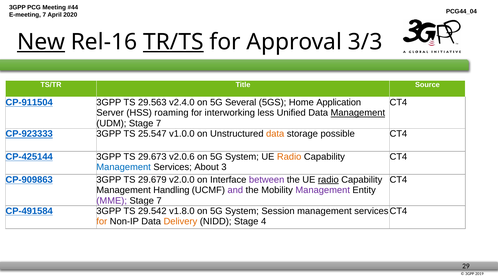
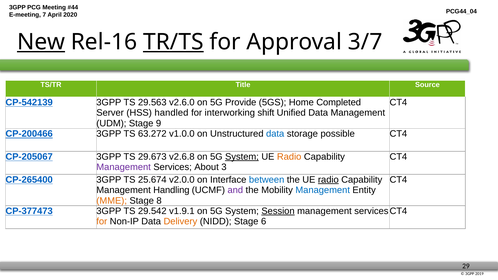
3/3: 3/3 -> 3/7 (365, 42)
CP-911504: CP-911504 -> CP-542139 (29, 102)
v2.4.0: v2.4.0 -> v2.6.0 (182, 102)
Several: Several -> Provide (241, 102)
Application: Application -> Completed (339, 102)
roaming: roaming -> handled (171, 113)
less: less -> shift (266, 113)
Management underline: present -> none (358, 113)
UDM Stage 7: 7 -> 9 (159, 123)
CP-923333: CP-923333 -> CP-200466 (29, 134)
25.547: 25.547 -> 63.272 (152, 134)
data colour: orange -> blue (275, 134)
CP-425144: CP-425144 -> CP-205067 (29, 157)
v2.0.6: v2.0.6 -> v2.6.8 (182, 157)
System underline: none -> present (242, 157)
Management colour: blue -> purple (124, 167)
CP-909863: CP-909863 -> CP-265400 (29, 180)
29.679: 29.679 -> 25.674 (152, 180)
between colour: purple -> blue (267, 180)
Management colour: purple -> blue (323, 190)
MME colour: purple -> orange (112, 201)
7: 7 -> 8 (159, 201)
CP-491584: CP-491584 -> CP-377473 (29, 211)
v1.8.0: v1.8.0 -> v1.9.1 (182, 211)
Session underline: none -> present (278, 211)
4: 4 -> 6 (264, 222)
